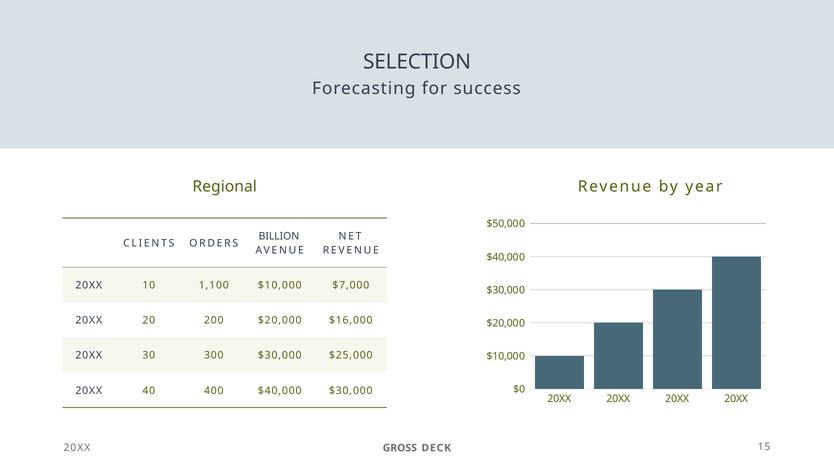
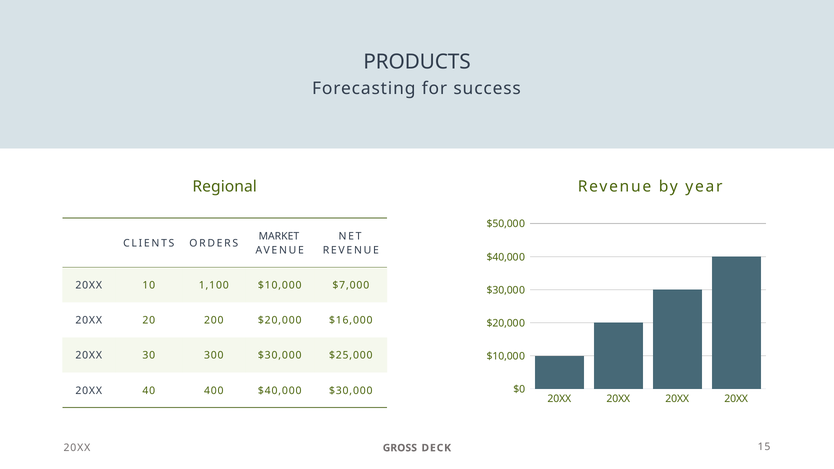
SELECTION: SELECTION -> PRODUCTS (417, 62)
BILLION: BILLION -> MARKET (279, 236)
